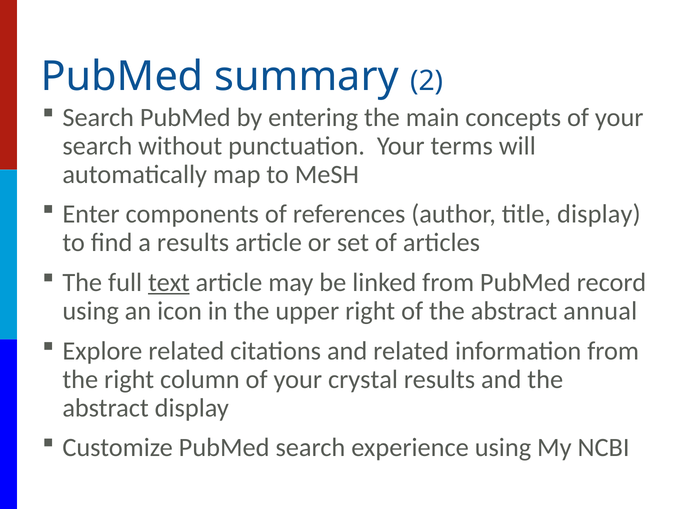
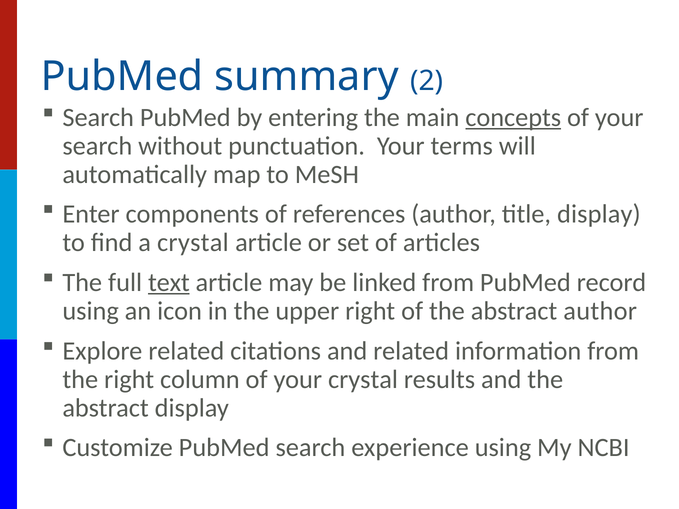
concepts underline: none -> present (513, 117)
a results: results -> crystal (193, 243)
abstract annual: annual -> author (600, 311)
